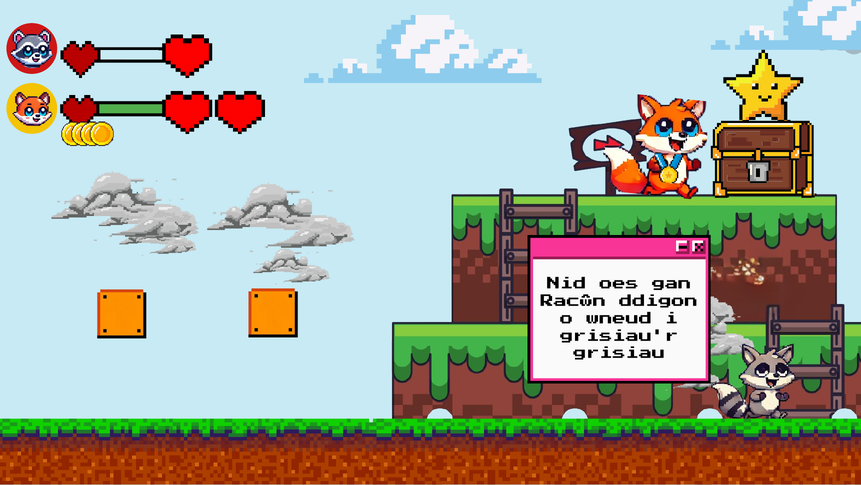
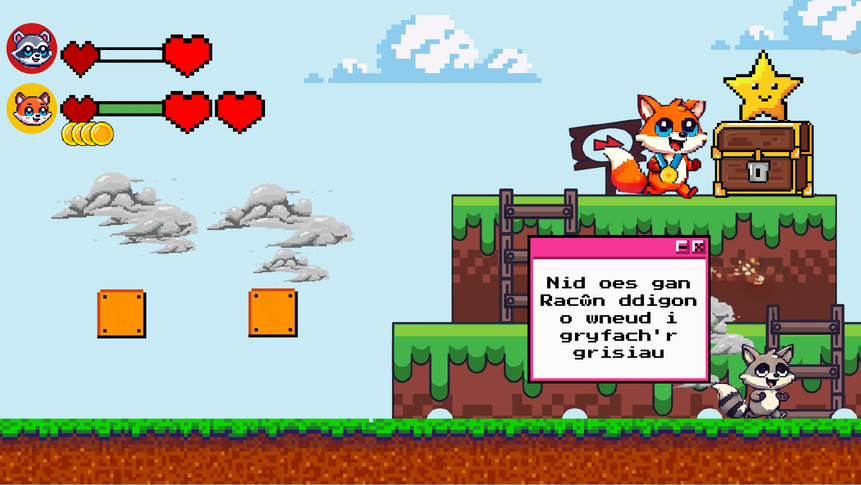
grisiau'r: grisiau'r -> gryfach'r (619, 338)
